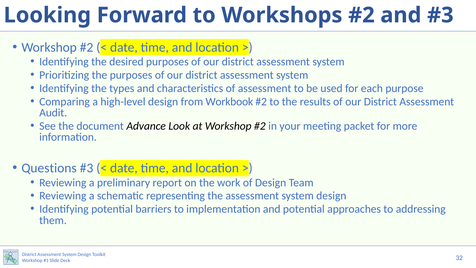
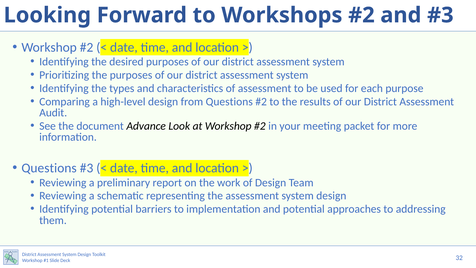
from Workbook: Workbook -> Questions (229, 102)
